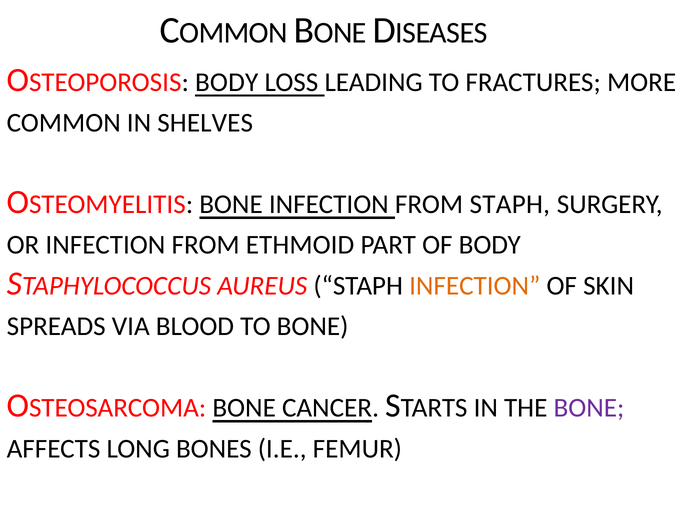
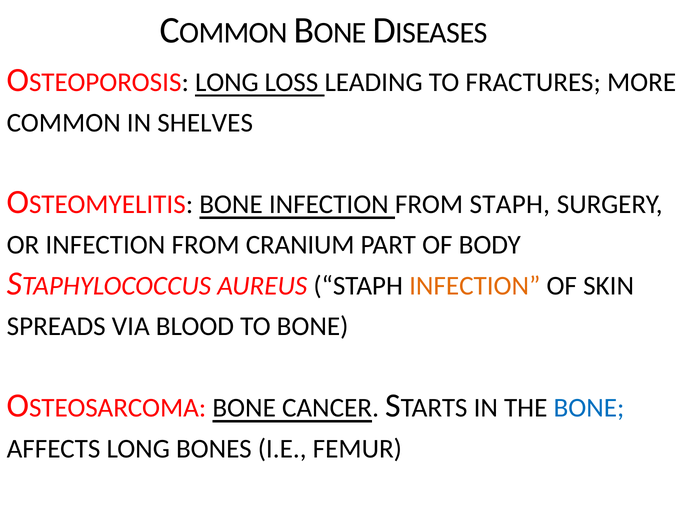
BODY: BODY -> LONG (227, 82)
ETHMOID: ETHMOID -> CRANIUM (300, 245)
BONE colour: purple -> blue (589, 408)
